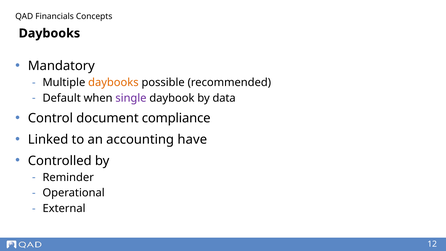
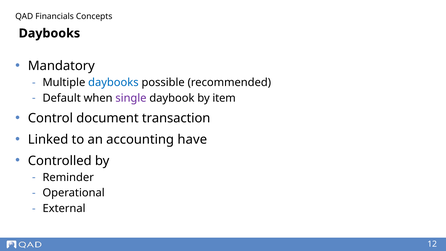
daybooks colour: orange -> blue (113, 82)
data: data -> item (224, 98)
compliance: compliance -> transaction (176, 118)
